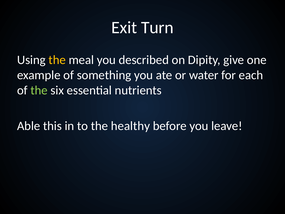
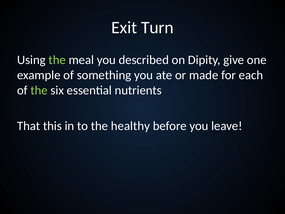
the colour: yellow -> light green (57, 60)
water: water -> made (204, 75)
Able: Able -> That (29, 126)
